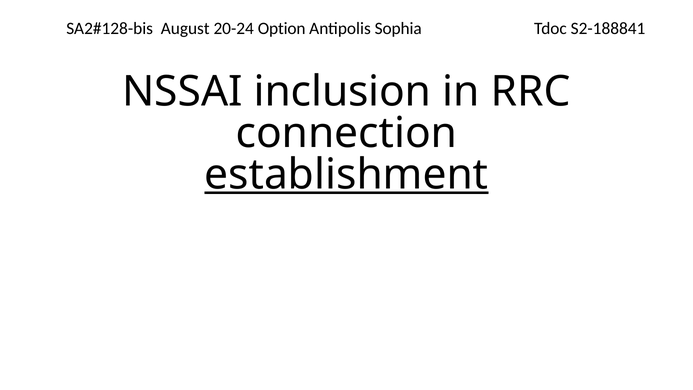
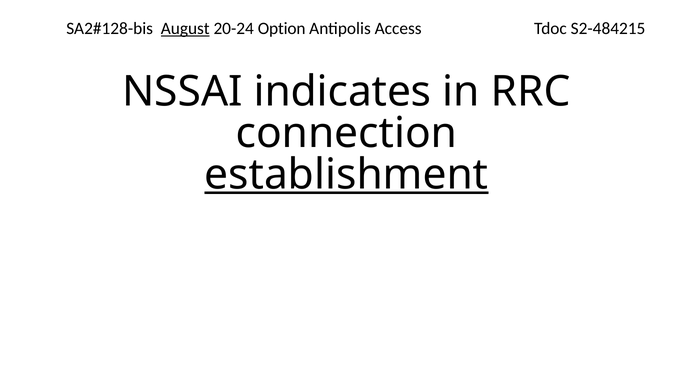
August underline: none -> present (185, 29)
Sophia: Sophia -> Access (398, 29)
S2-188841: S2-188841 -> S2-484215 (608, 29)
inclusion: inclusion -> indicates (343, 92)
